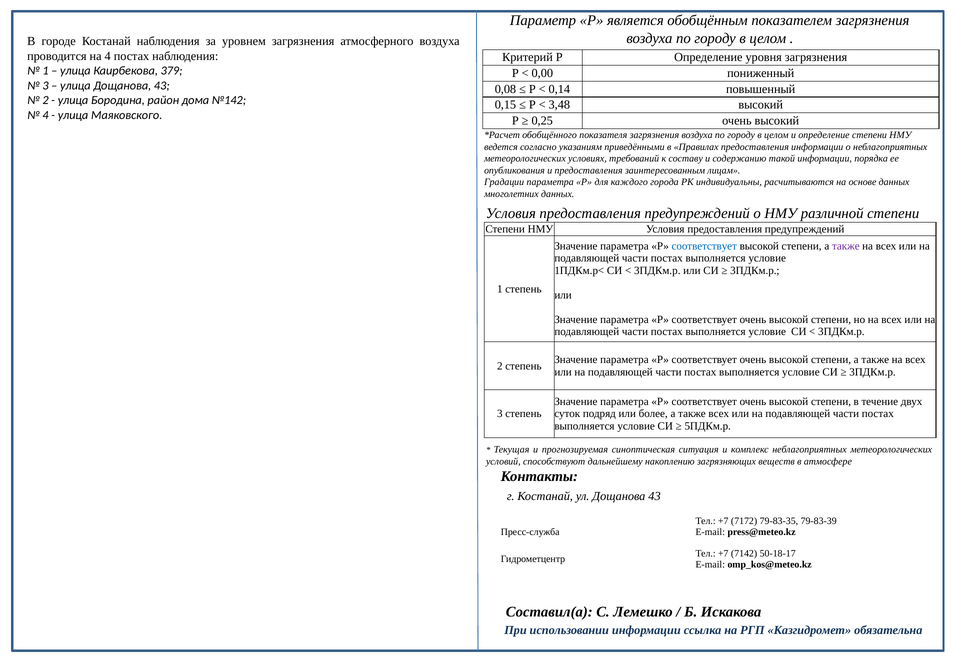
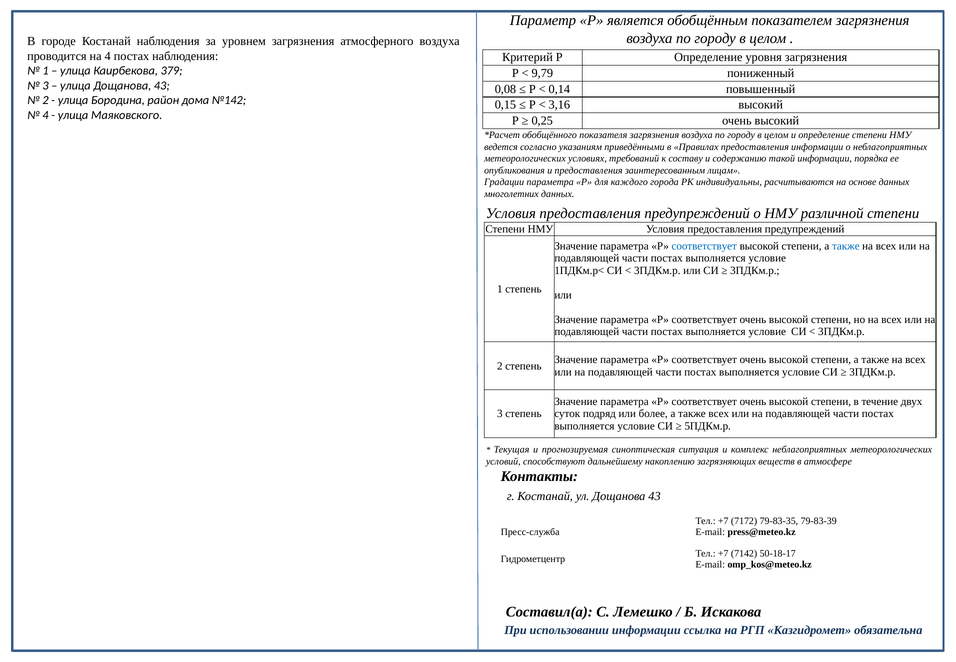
0,00: 0,00 -> 9,79 (542, 73)
3,48: 3,48 -> 3,16 (559, 105)
также colour: purple -> blue (846, 246)
